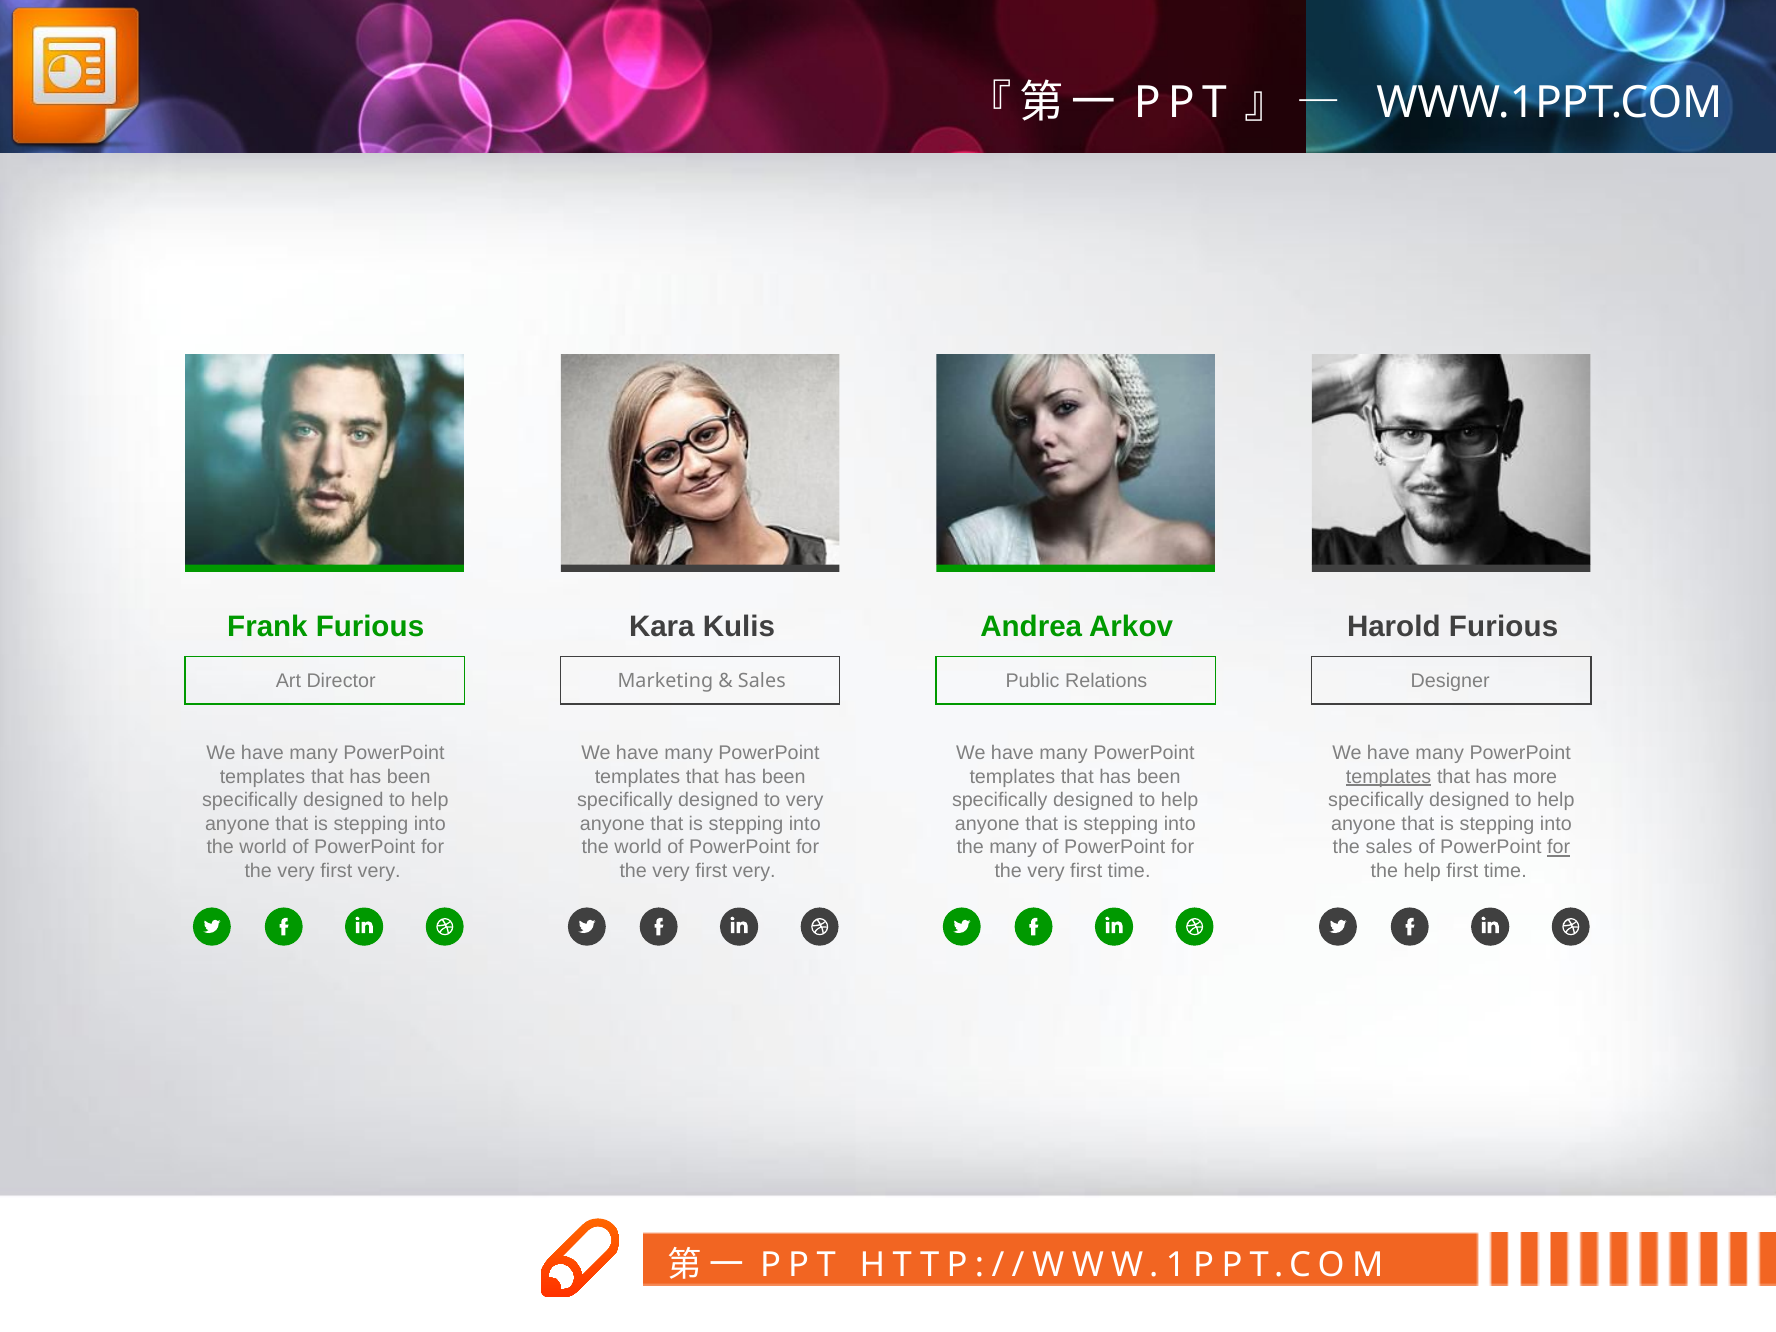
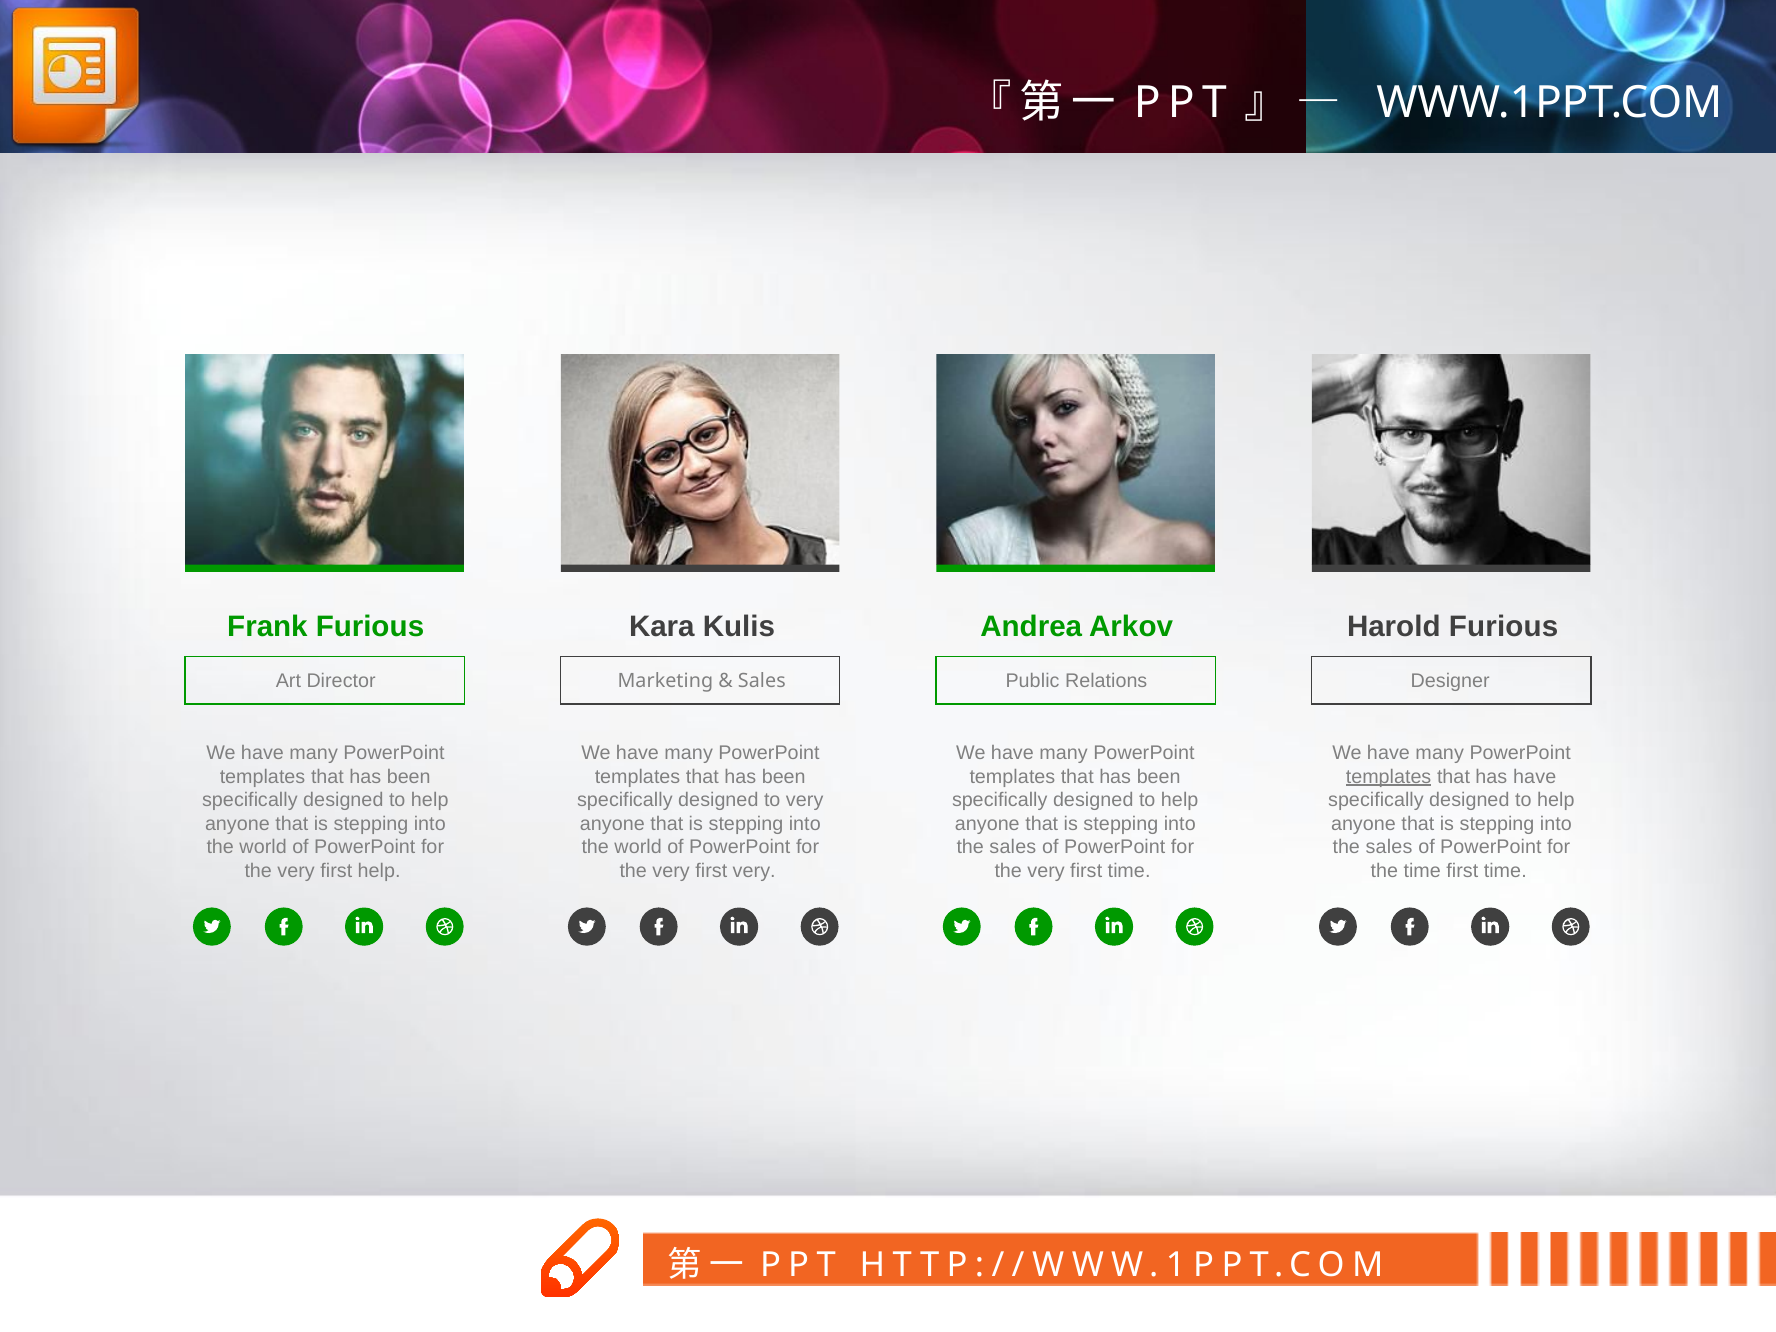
has more: more -> have (1535, 777)
many: many -> sales (1013, 847)
for underline: present -> none (1559, 847)
very: very -> help (379, 871)
the help: help -> time (1422, 871)
